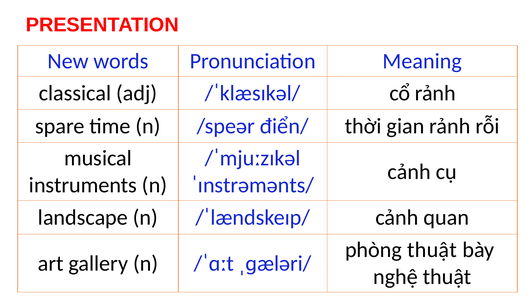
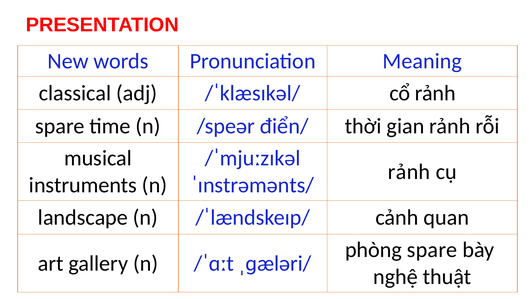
cảnh: cảnh -> rảnh (409, 172)
phòng thuật: thuật -> spare (432, 250)
